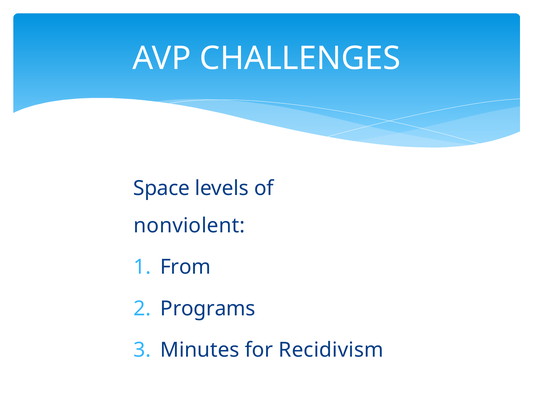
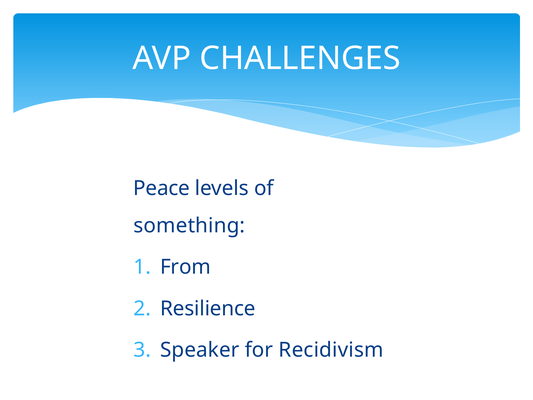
Space: Space -> Peace (162, 188)
nonviolent: nonviolent -> something (189, 225)
Programs: Programs -> Resilience (208, 308)
Minutes: Minutes -> Speaker (200, 350)
